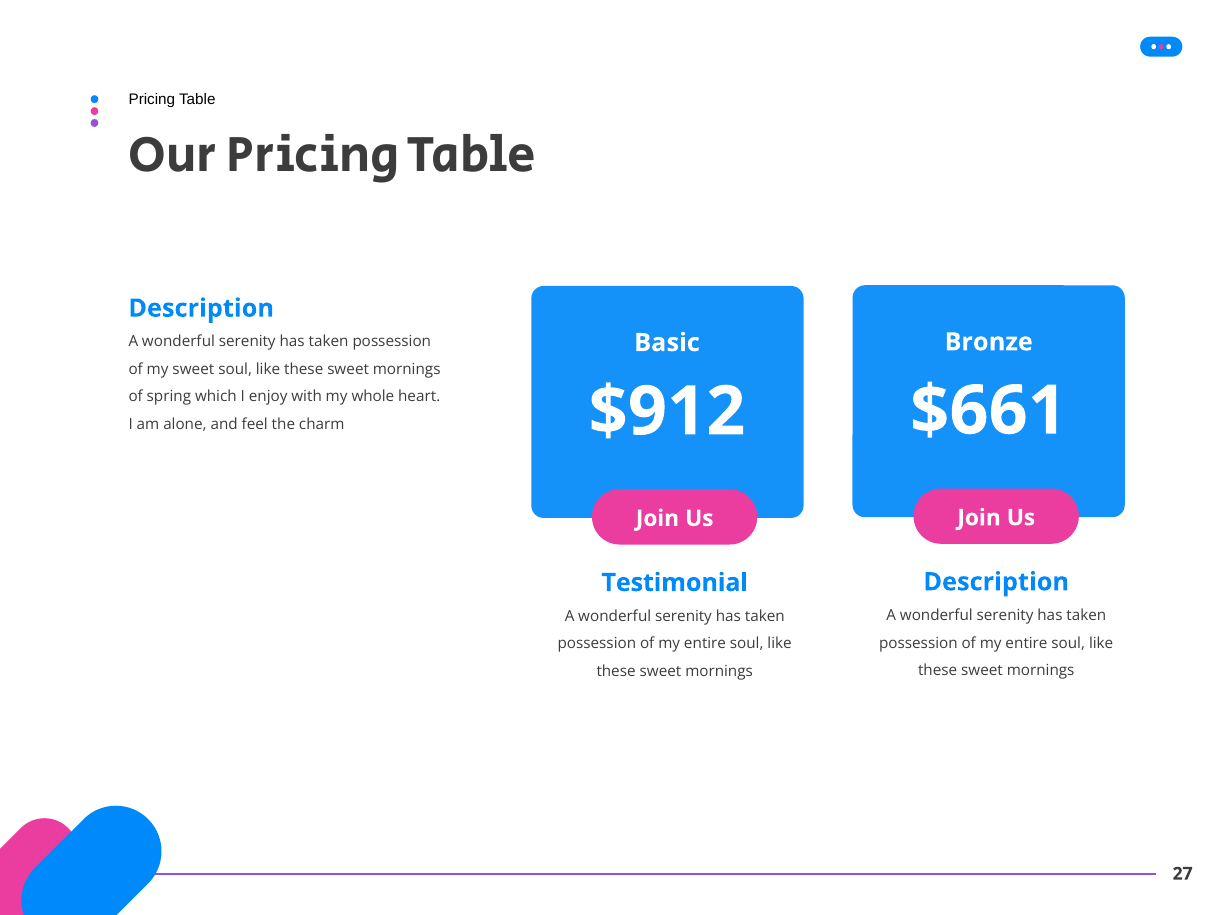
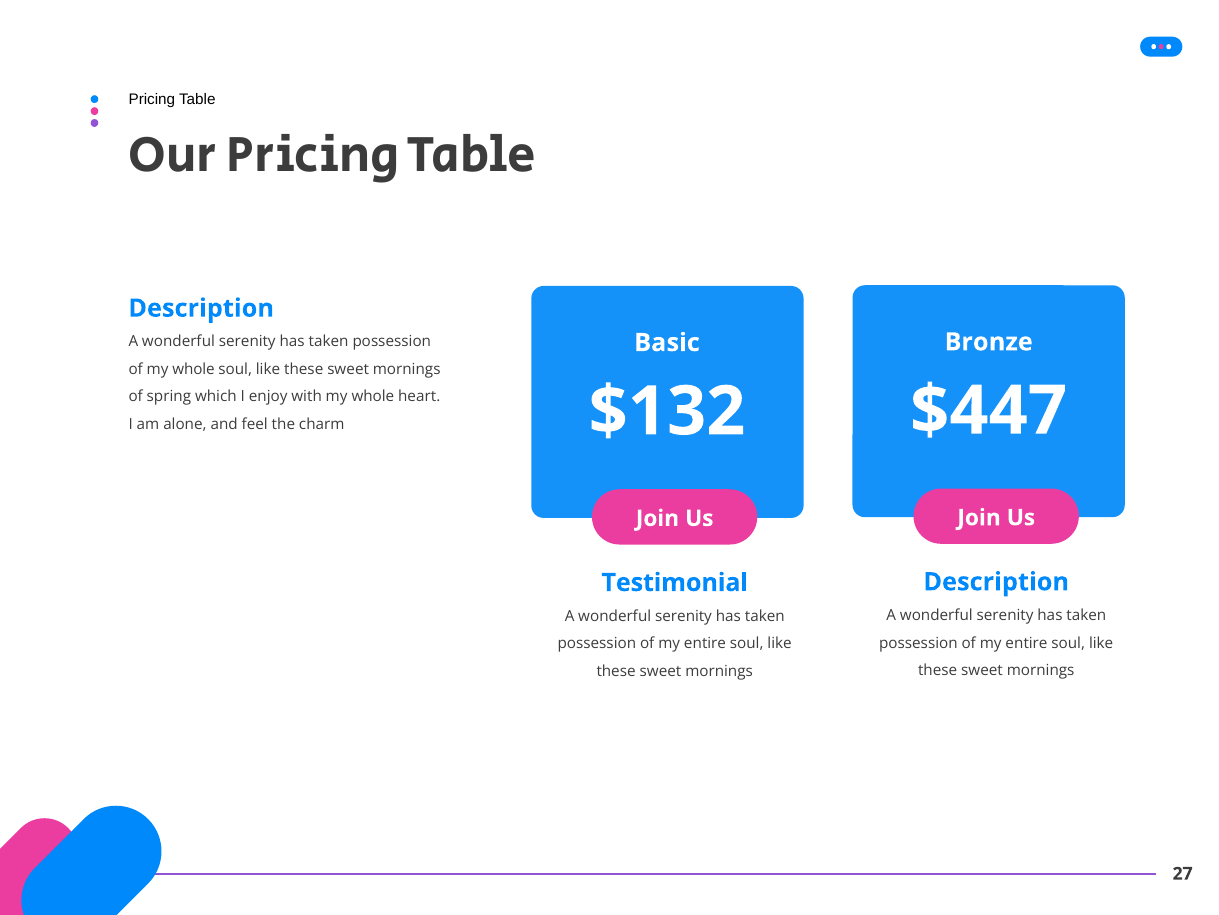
of my sweet: sweet -> whole (193, 369)
$661: $661 -> $447 (989, 411)
$912: $912 -> $132 (667, 411)
